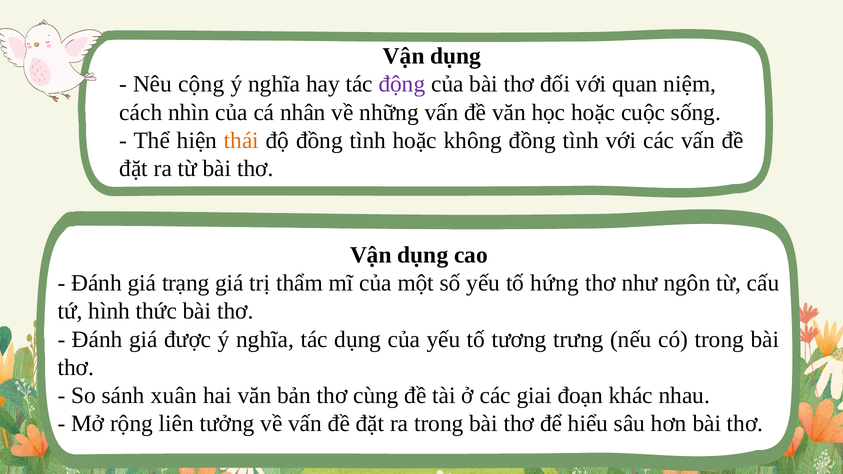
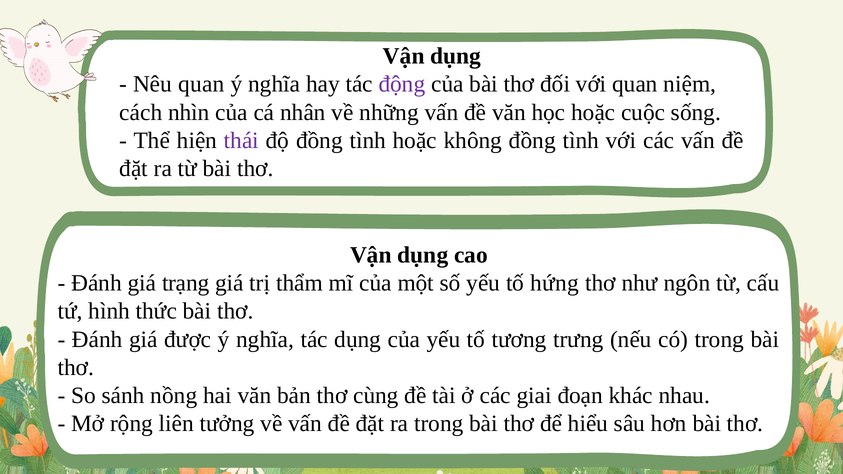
Nêu cộng: cộng -> quan (201, 84)
thái colour: orange -> purple (241, 140)
xuân: xuân -> nồng (174, 396)
